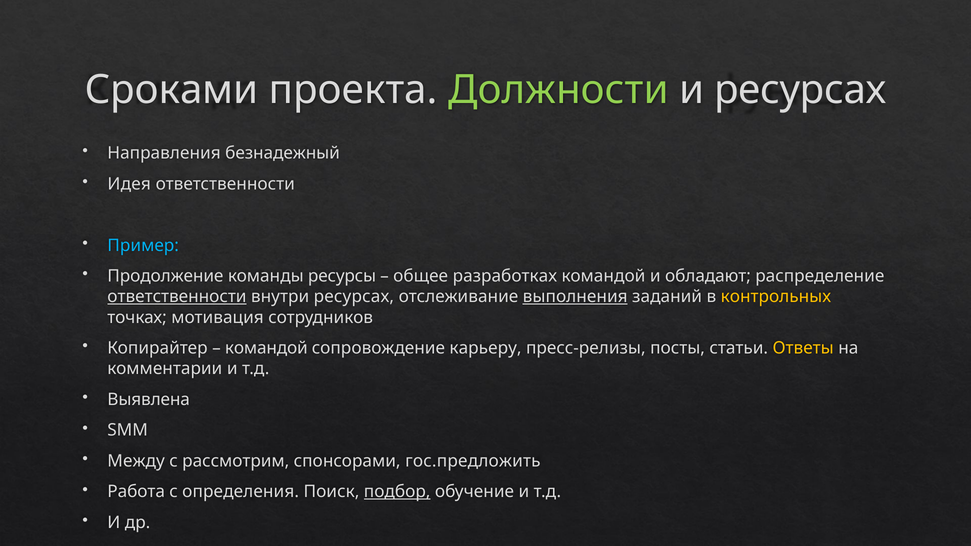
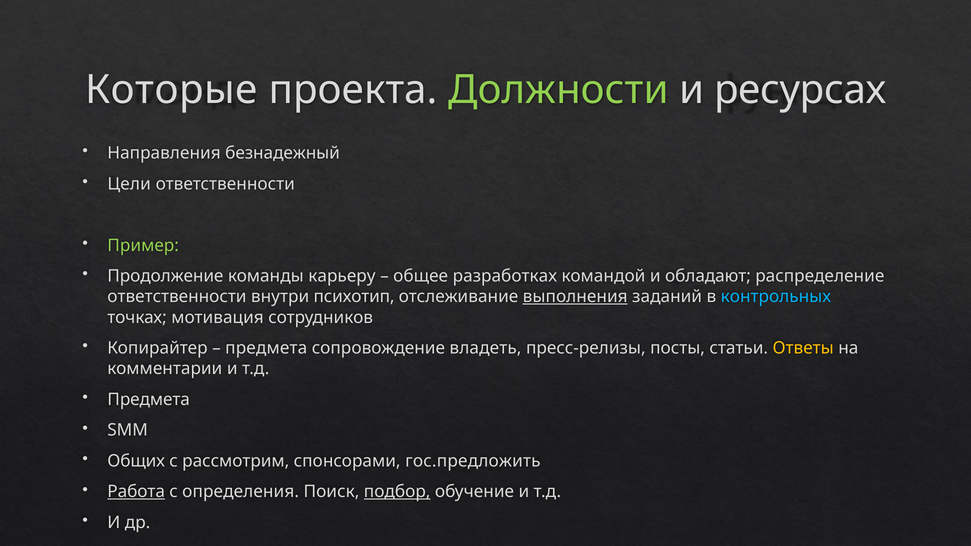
Сроками: Сроками -> Которые (171, 90)
Идея: Идея -> Цели (129, 184)
Пример colour: light blue -> light green (143, 245)
ресурсы: ресурсы -> карьеру (342, 276)
ответственности underline: present -> none (177, 297)
внутри ресурсах: ресурсах -> психотип (354, 297)
контрольных colour: yellow -> light blue (776, 297)
командой: командой -> предмета (266, 348)
карьеру: карьеру -> владеть (485, 348)
Выявлена: Выявлена -> Предмета (149, 400)
Между: Между -> Общих (136, 461)
Работа underline: none -> present (136, 492)
